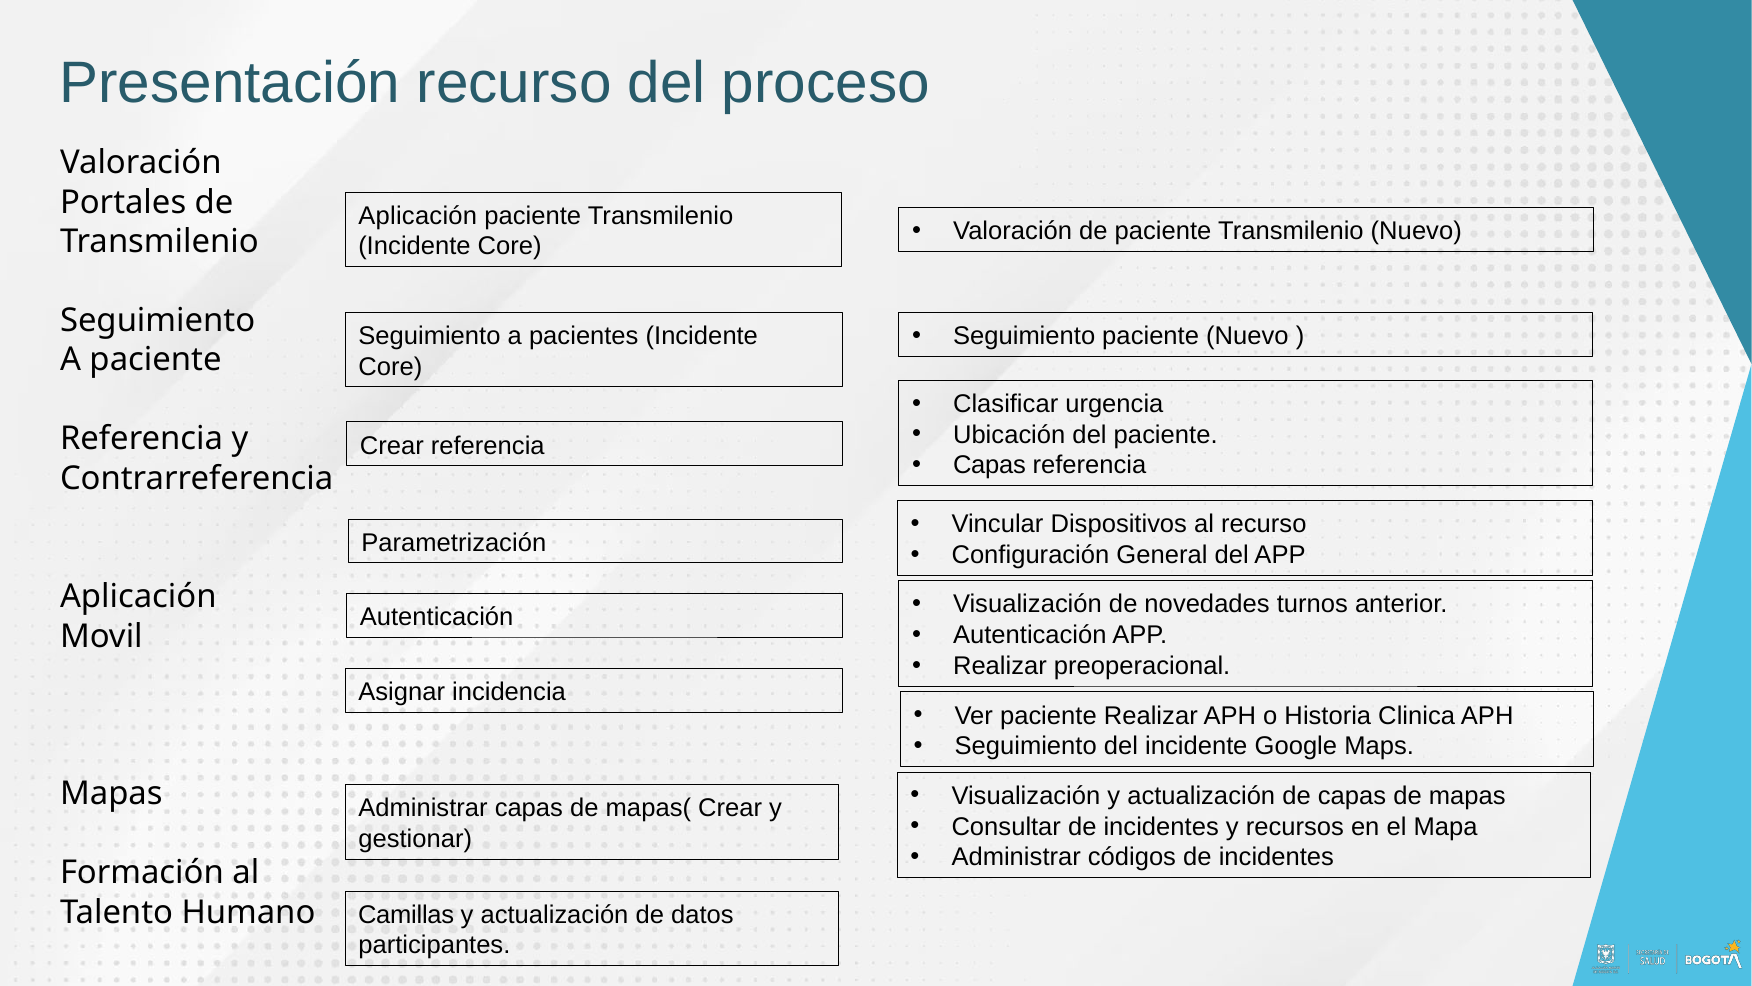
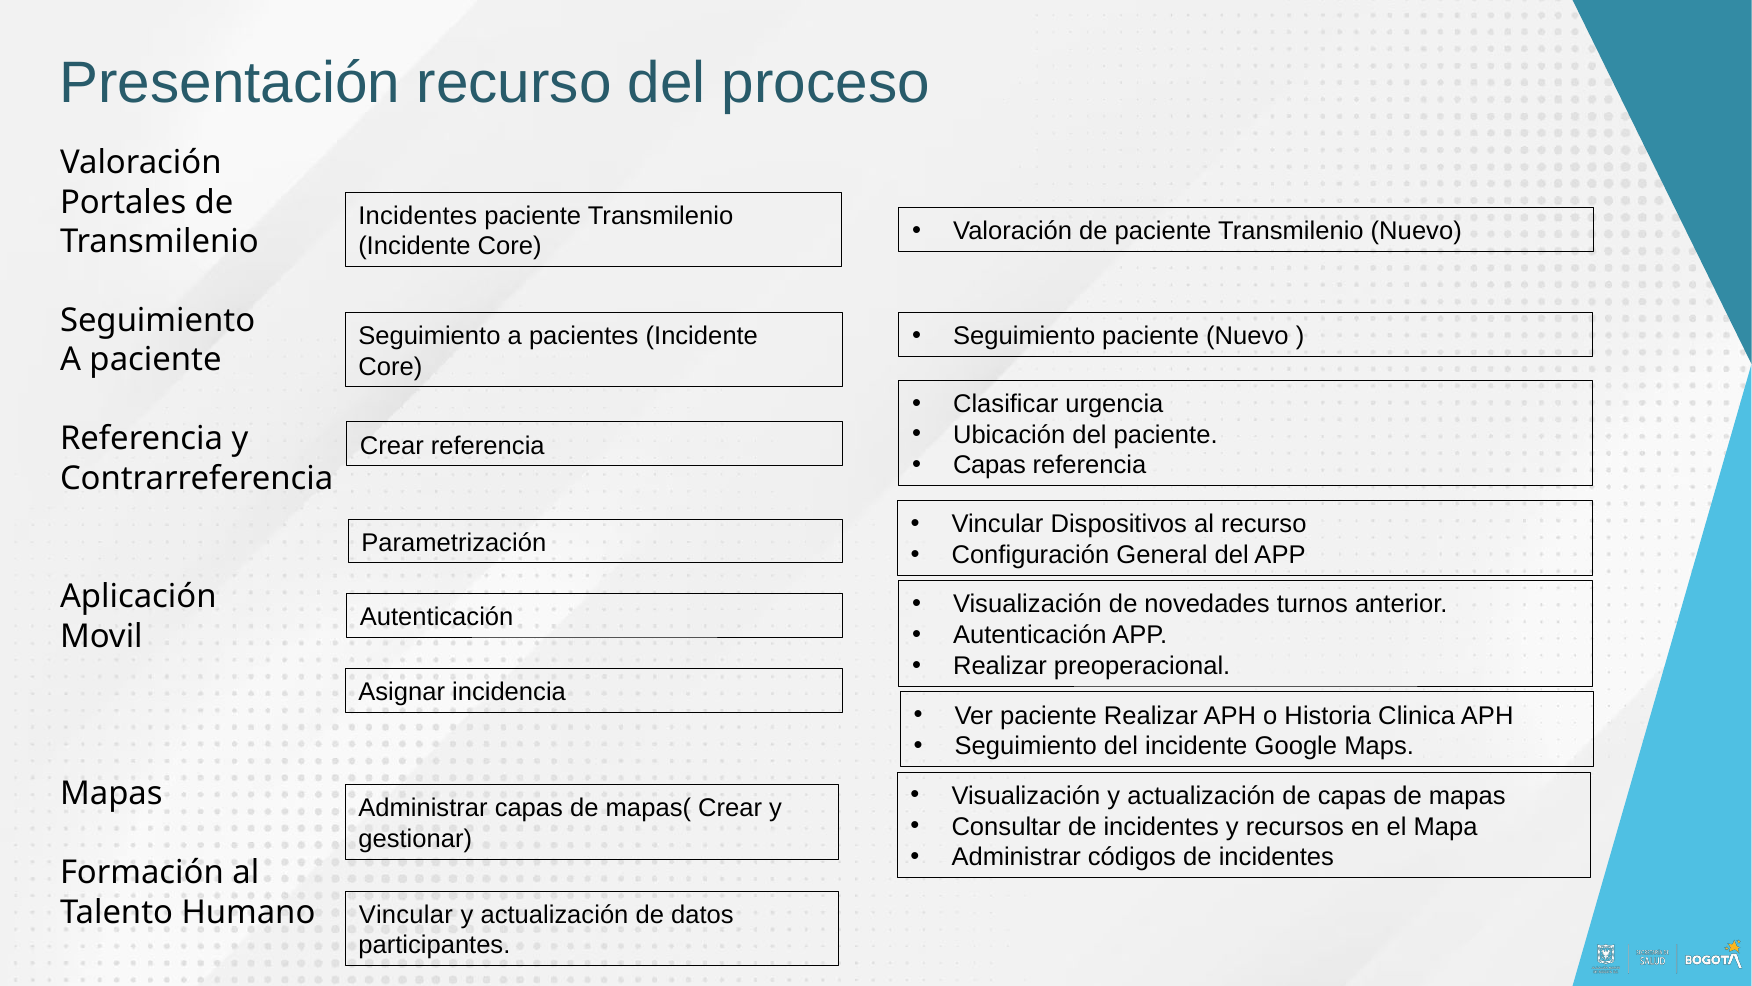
Aplicación: Aplicación -> Incidentes (418, 216)
Camillas: Camillas -> Vincular (406, 914)
